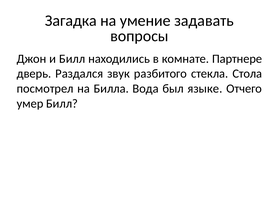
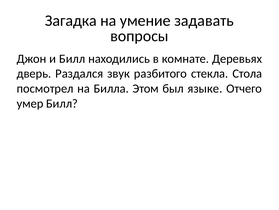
Партнере: Партнере -> Деревьях (237, 59)
Вода: Вода -> Этом (146, 88)
